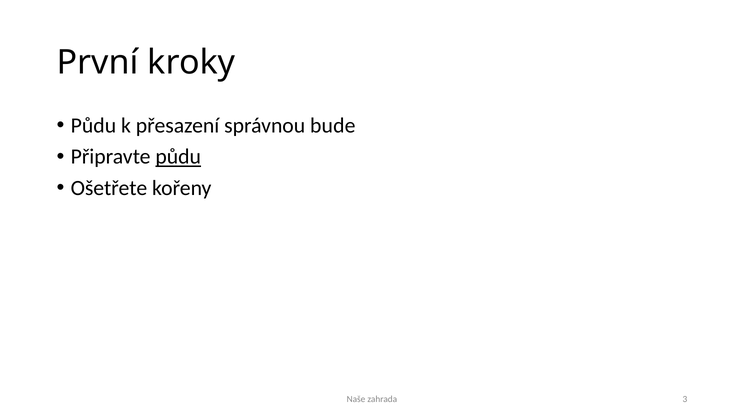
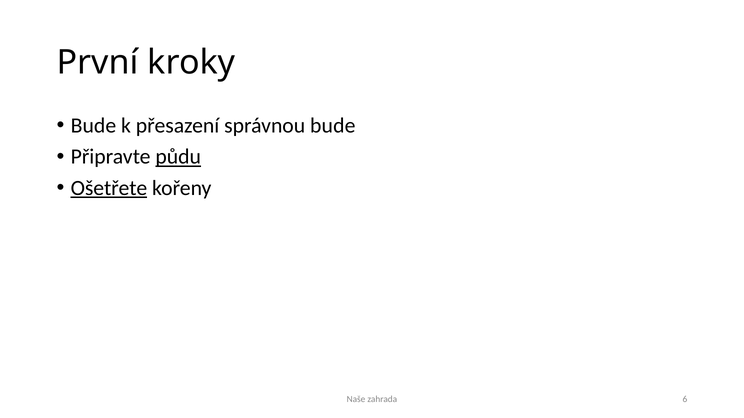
Půdu: Půdu -> Bude (93, 126)
Ošetřete underline: none -> present (109, 188)
3: 3 -> 6 (685, 400)
